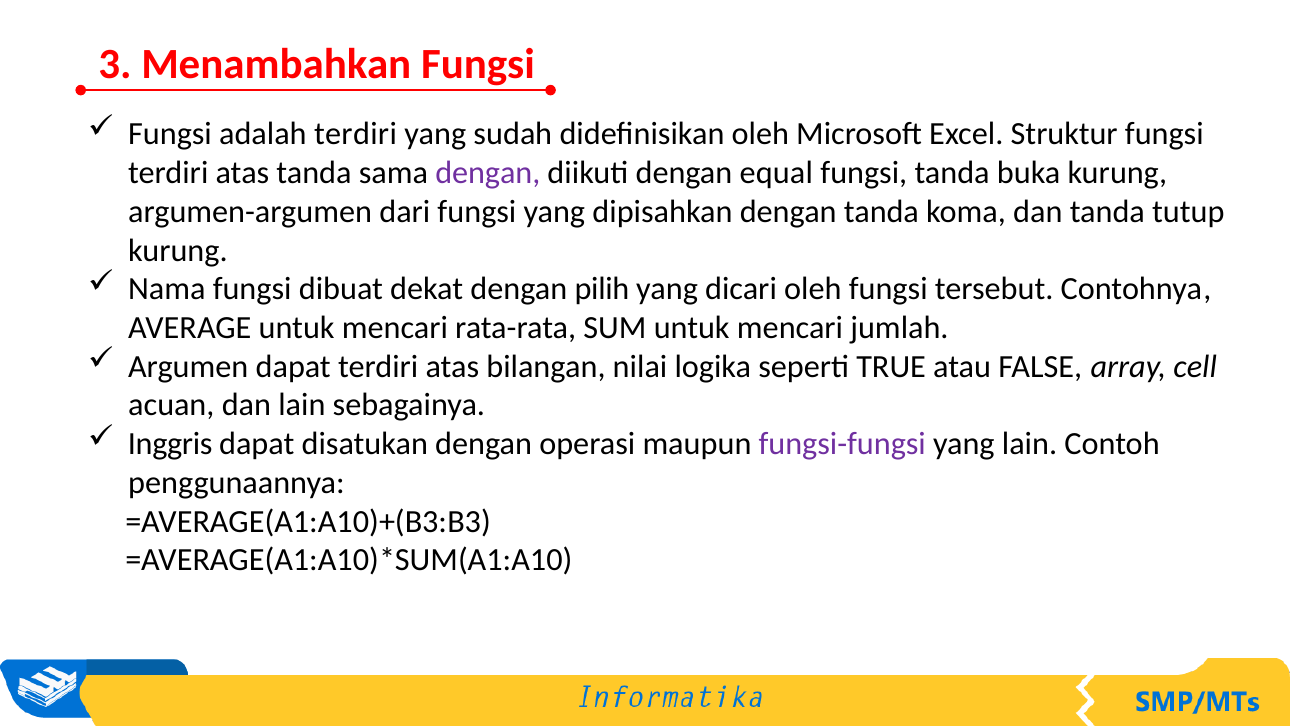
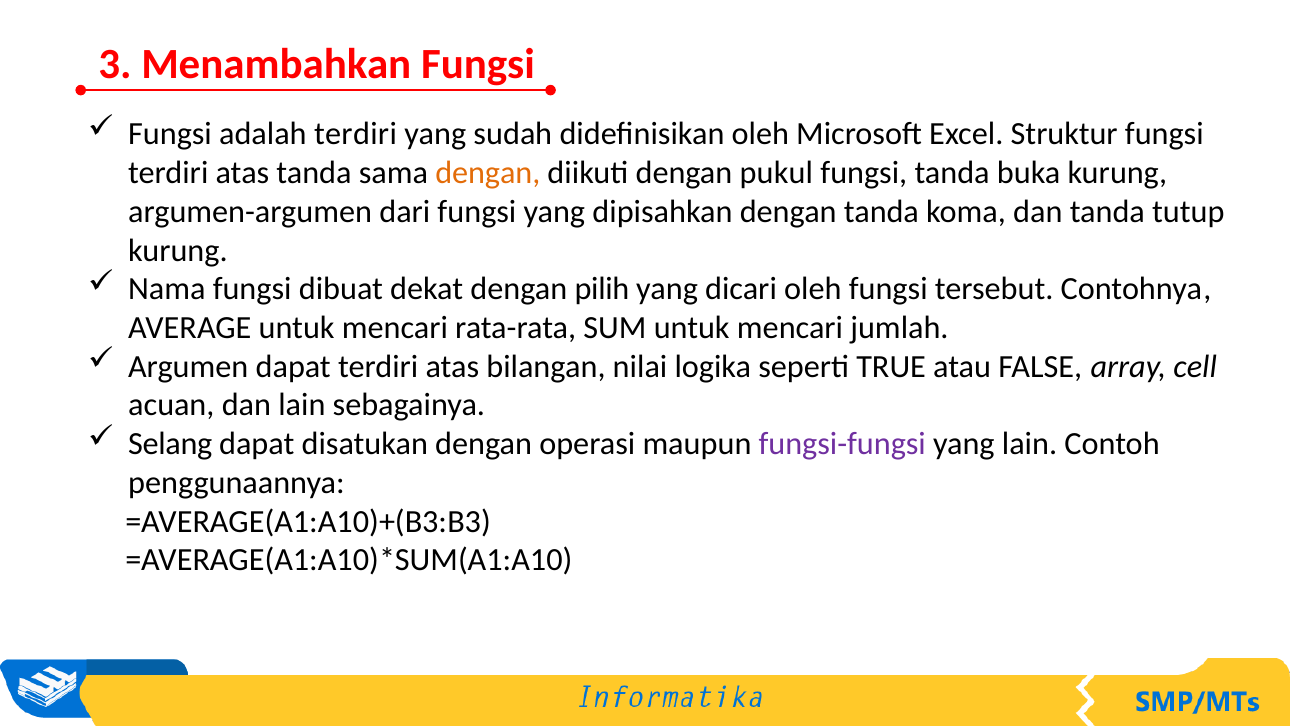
dengan colour: purple -> orange (488, 173)
equal: equal -> pukul (776, 173)
Inggris: Inggris -> Selang (170, 444)
